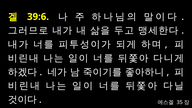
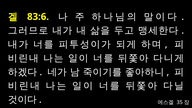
39:6: 39:6 -> 83:6 (38, 17)
